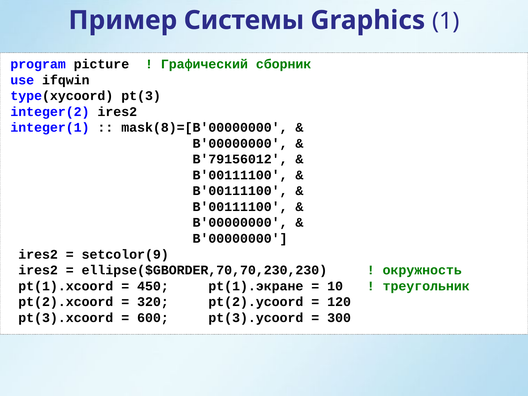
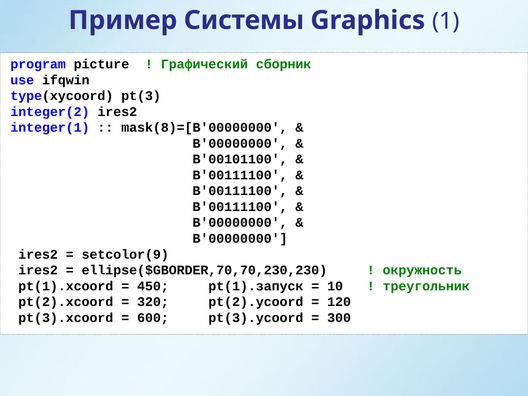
B'79156012: B'79156012 -> B'00101100 (240, 159)
pt(1).экране: pt(1).экране -> pt(1).запуск (256, 286)
